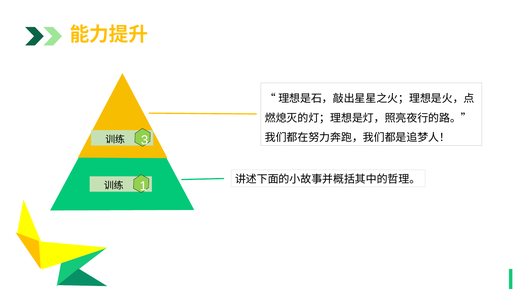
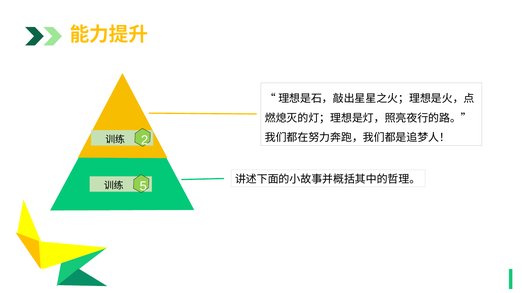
3: 3 -> 2 (145, 140)
1: 1 -> 5 (143, 187)
